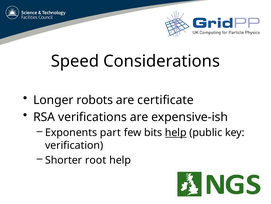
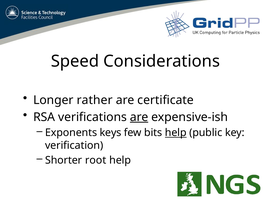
robots: robots -> rather (95, 100)
are underline: none -> present (139, 117)
part: part -> keys (111, 132)
